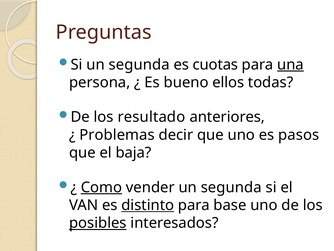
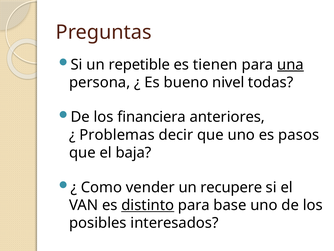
Si un segunda: segunda -> repetible (139, 64)
cuotas: cuotas -> tienen (215, 64)
ellos: ellos -> nivel (228, 82)
resultado: resultado -> financiera (152, 117)
Como underline: present -> none (101, 187)
vender un segunda: segunda -> recupere (231, 187)
posibles underline: present -> none (98, 223)
